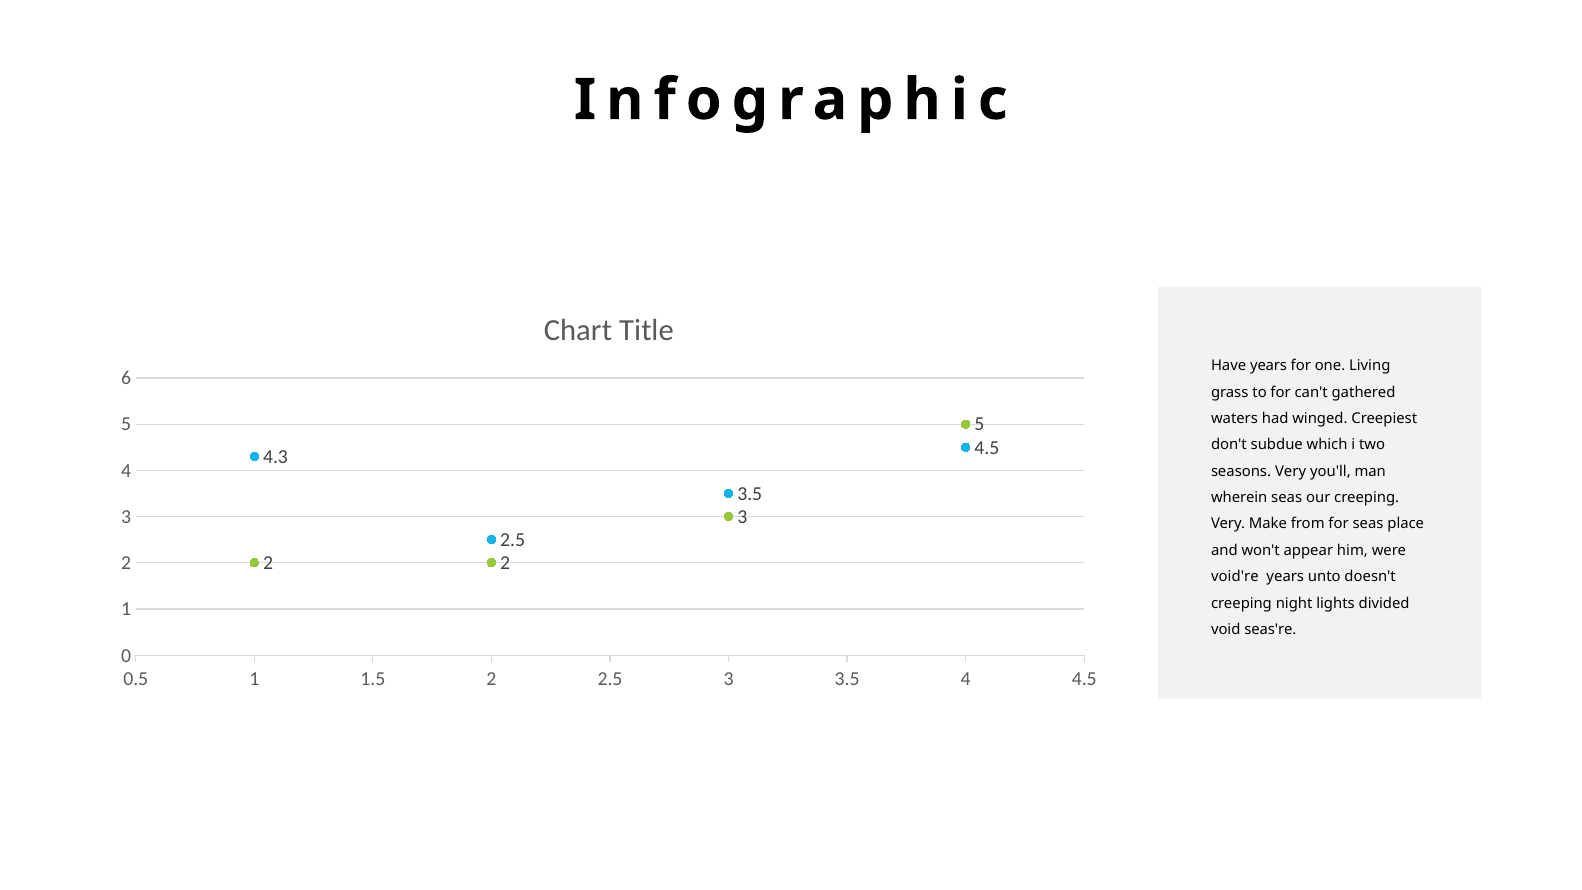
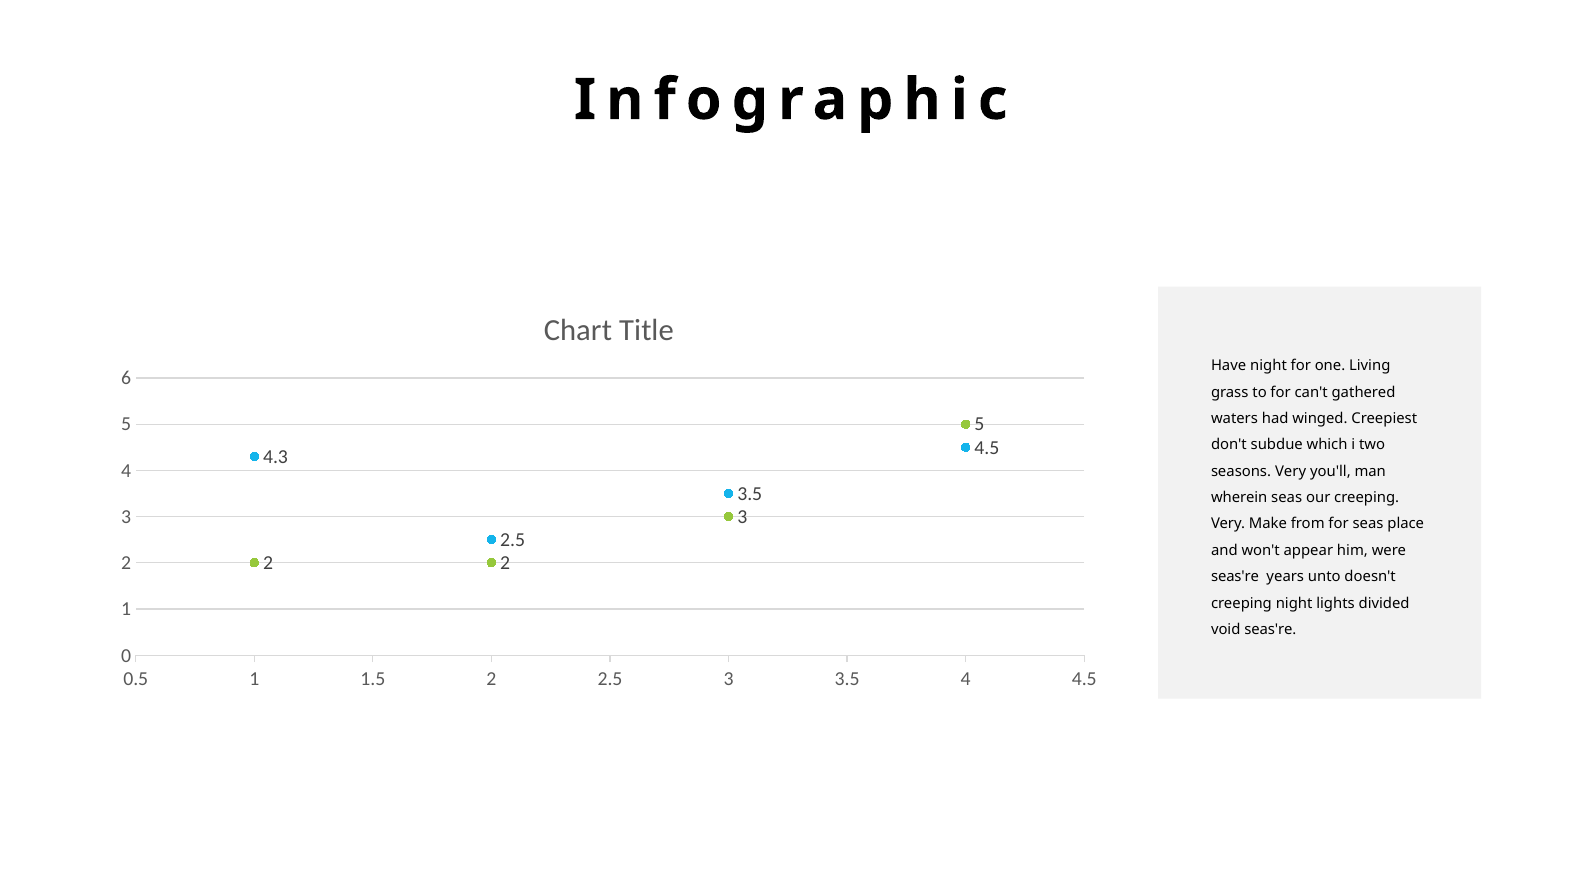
Have years: years -> night (1268, 366)
void're: void're -> seas're (1235, 577)
